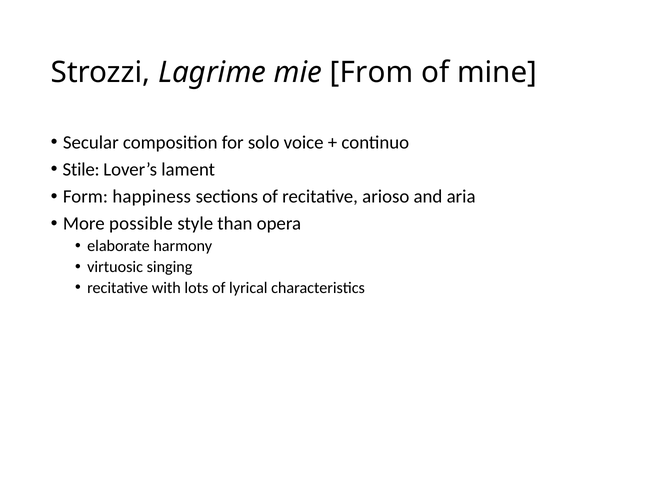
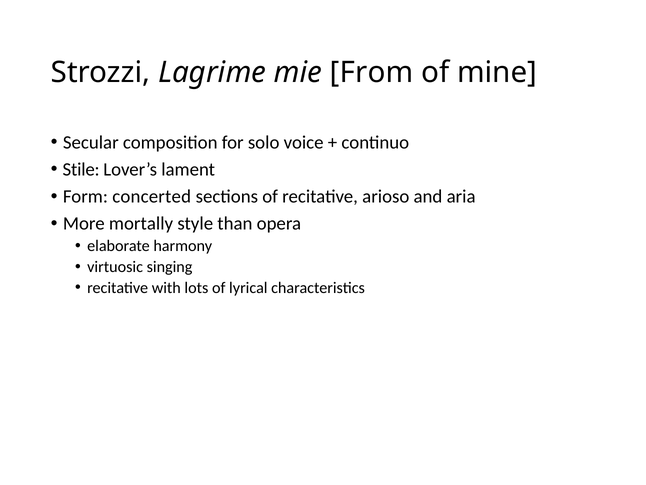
happiness: happiness -> concerted (152, 196)
possible: possible -> mortally (141, 224)
